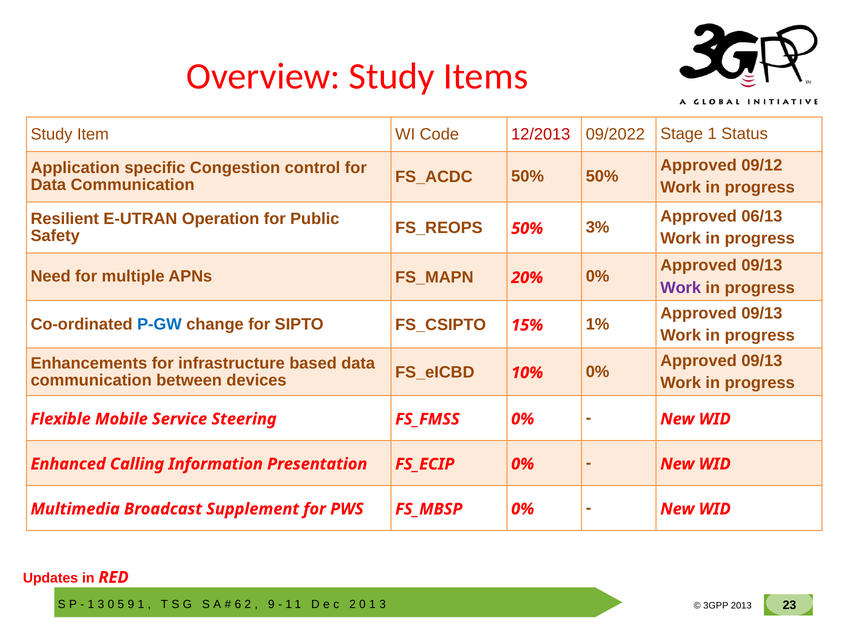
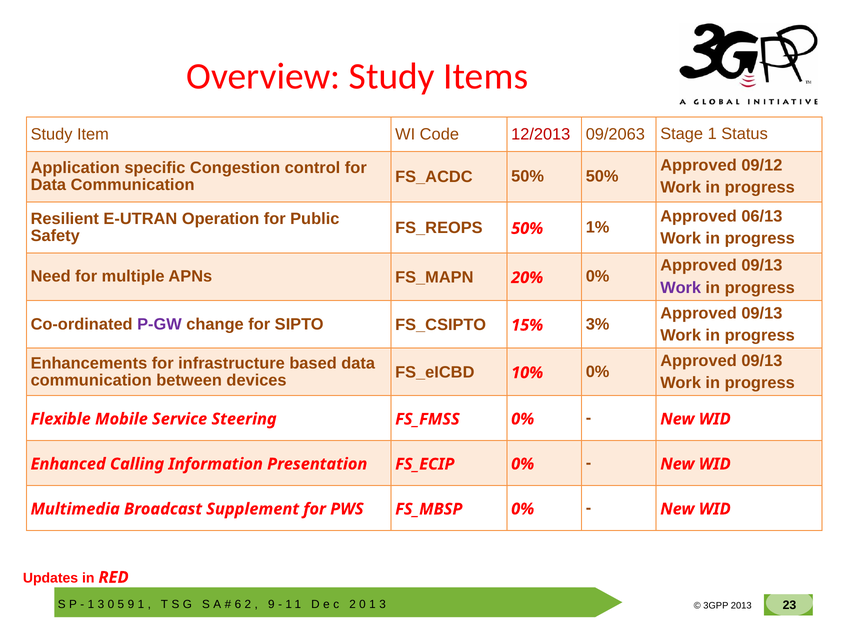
09/2022: 09/2022 -> 09/2063 (615, 134)
3%: 3% -> 1% (598, 227)
P-GW colour: blue -> purple (159, 324)
1%: 1% -> 3% (598, 324)
